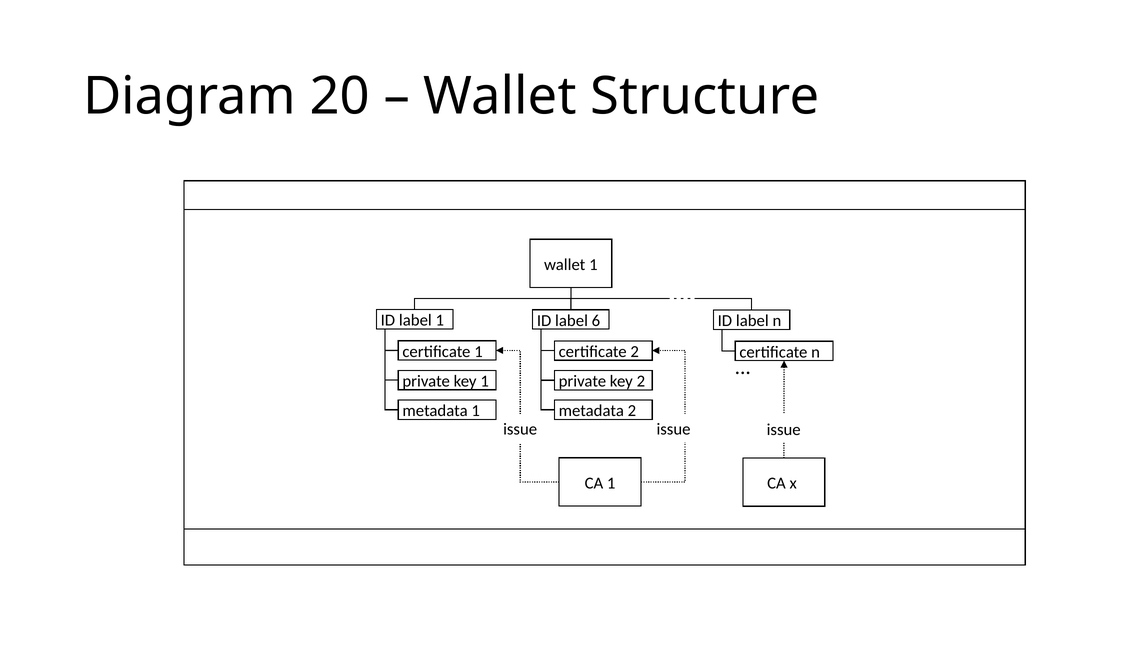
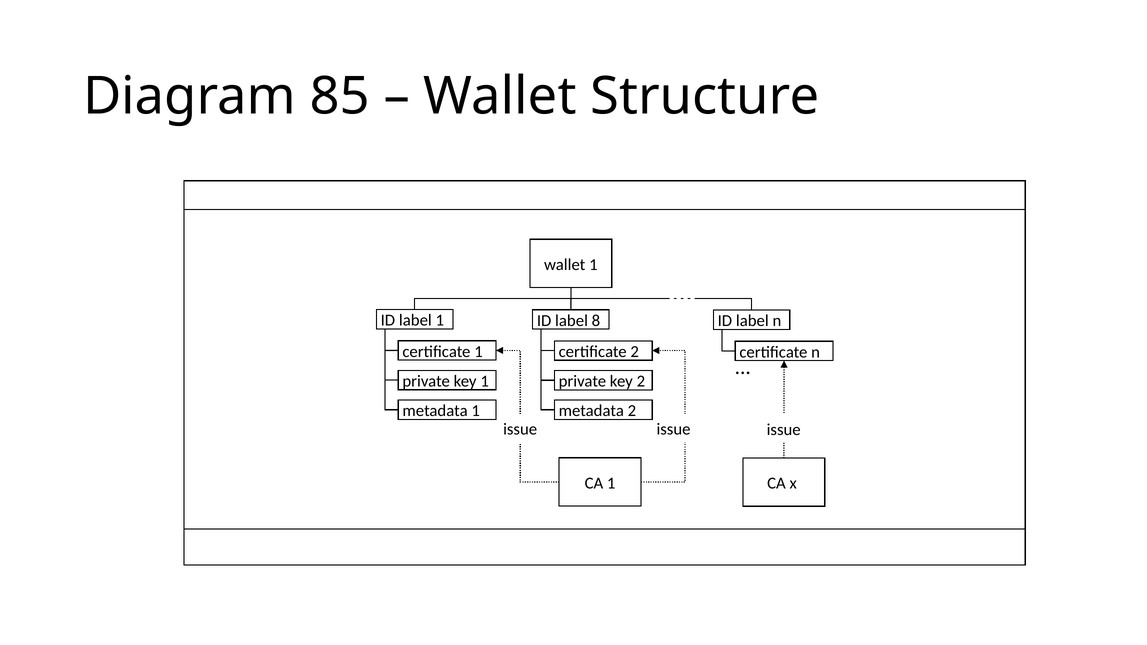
20: 20 -> 85 (340, 96)
6: 6 -> 8 (596, 321)
